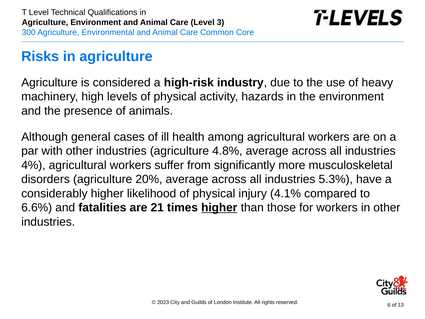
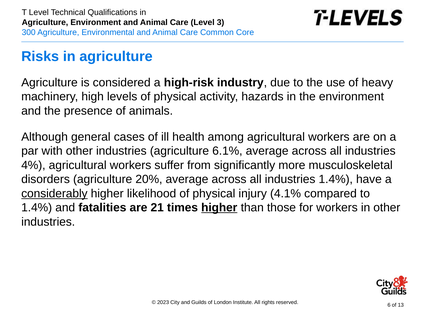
4.8%: 4.8% -> 6.1% (227, 151)
industries 5.3%: 5.3% -> 1.4% (336, 179)
considerably underline: none -> present (54, 193)
6.6%: 6.6% -> 1.4% (37, 208)
